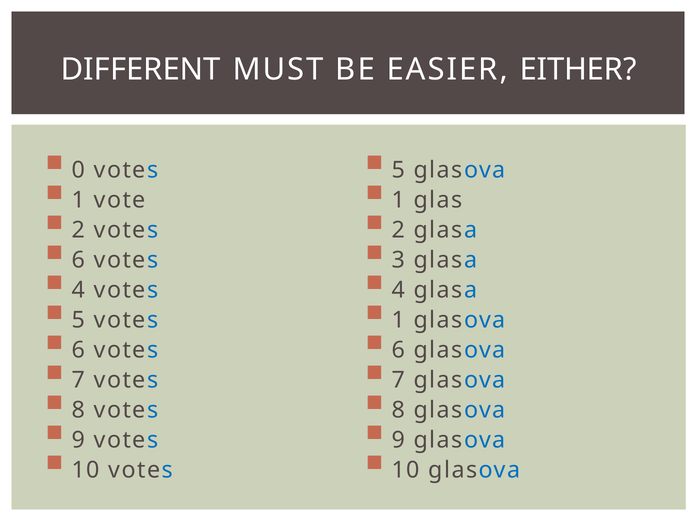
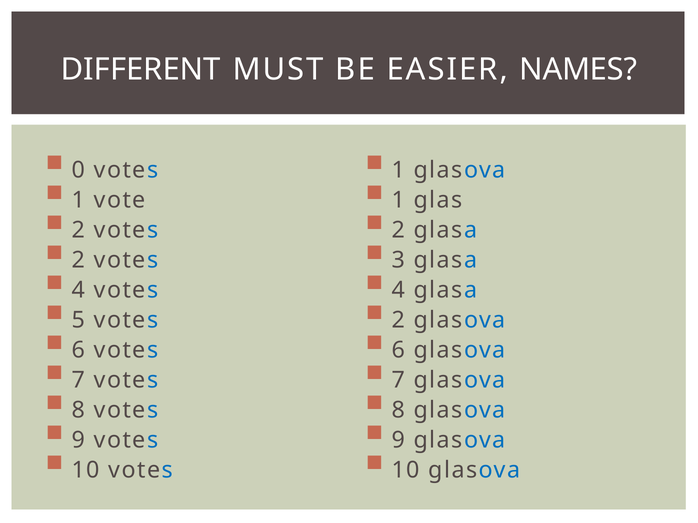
EITHER: EITHER -> NAMES (578, 70)
5: 5 -> 1 (398, 170)
6: 6 -> 2 (78, 260)
1: 1 -> 2 (398, 320)
